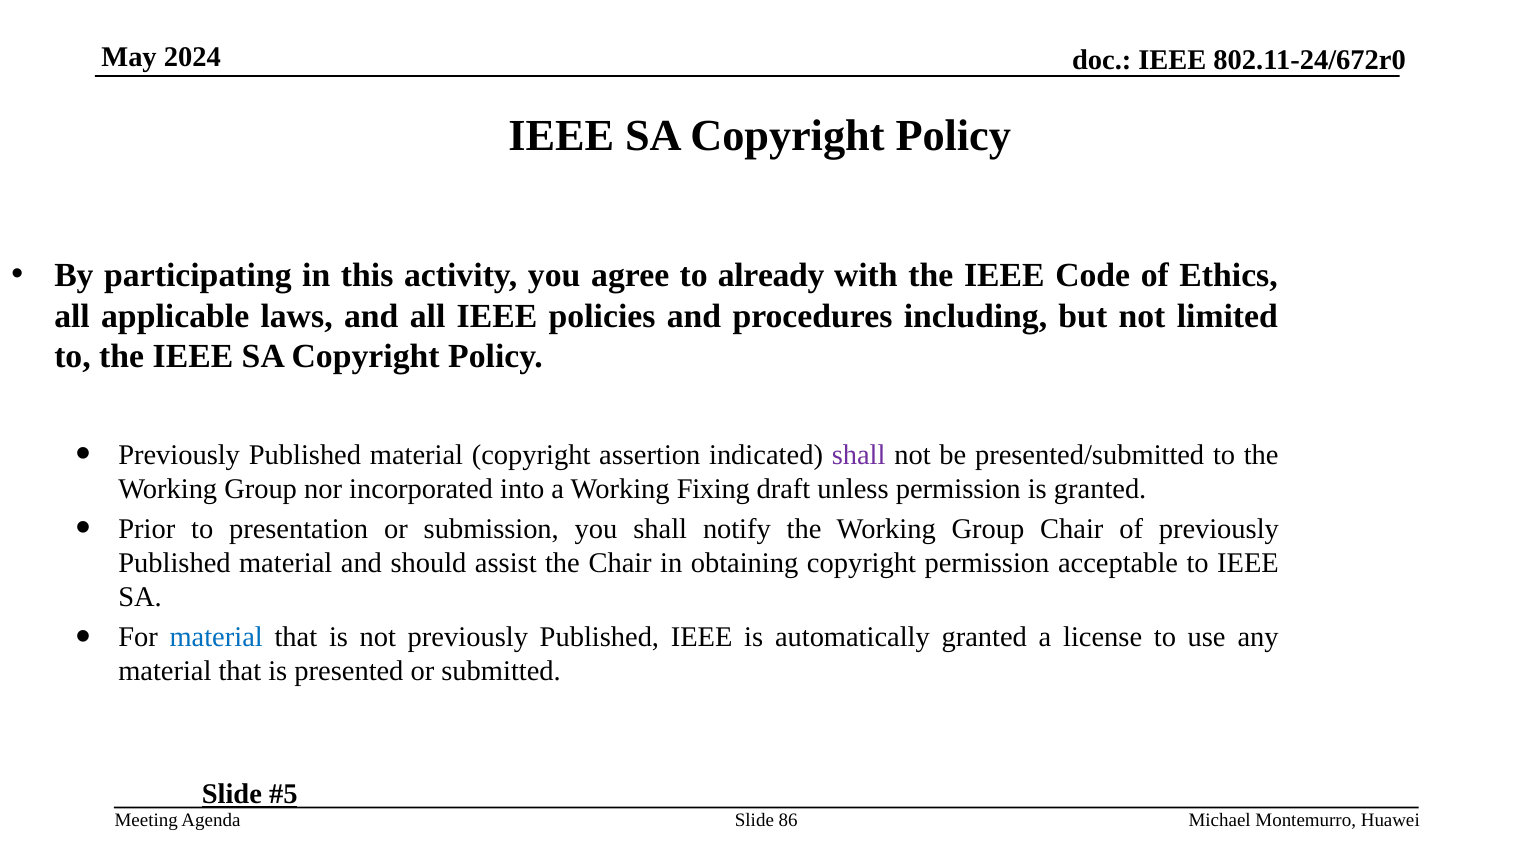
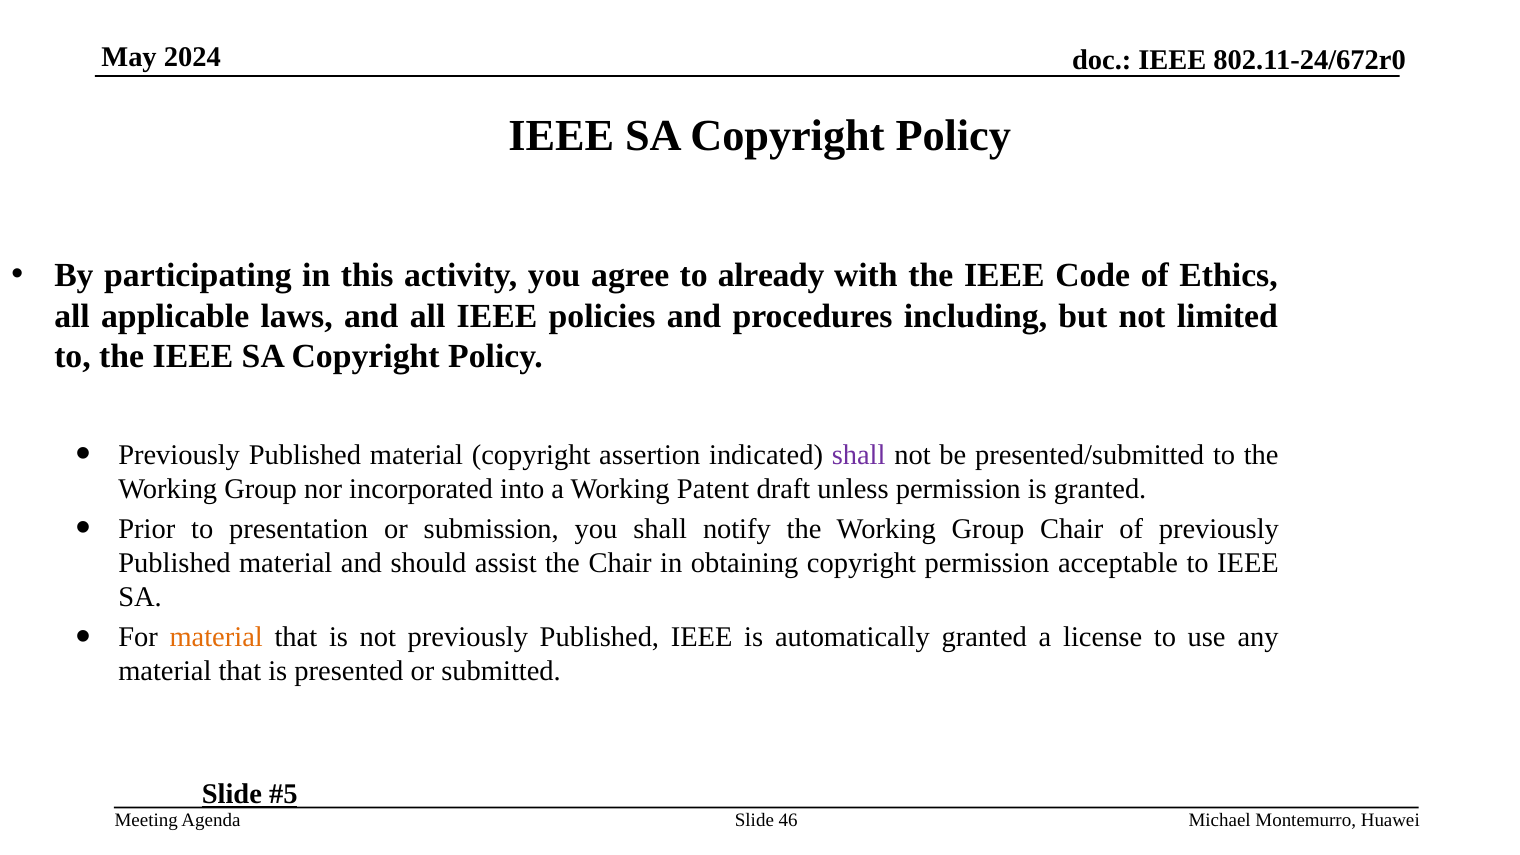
Fixing: Fixing -> Patent (713, 489)
material colour: blue -> orange (216, 637)
86: 86 -> 46 (788, 820)
